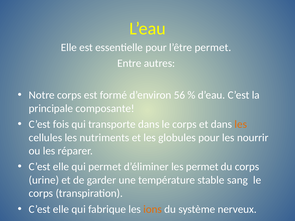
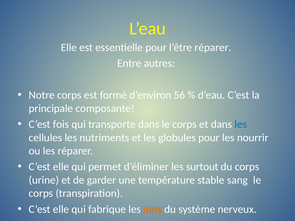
l’être permet: permet -> réparer (213, 47)
les colour: orange -> blue (241, 124)
les permet: permet -> surtout (202, 167)
